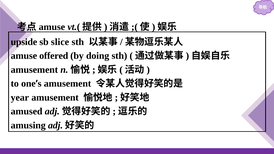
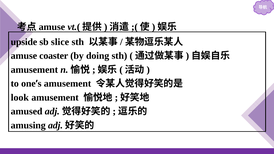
offered: offered -> coaster (54, 56)
year: year -> look (20, 98)
